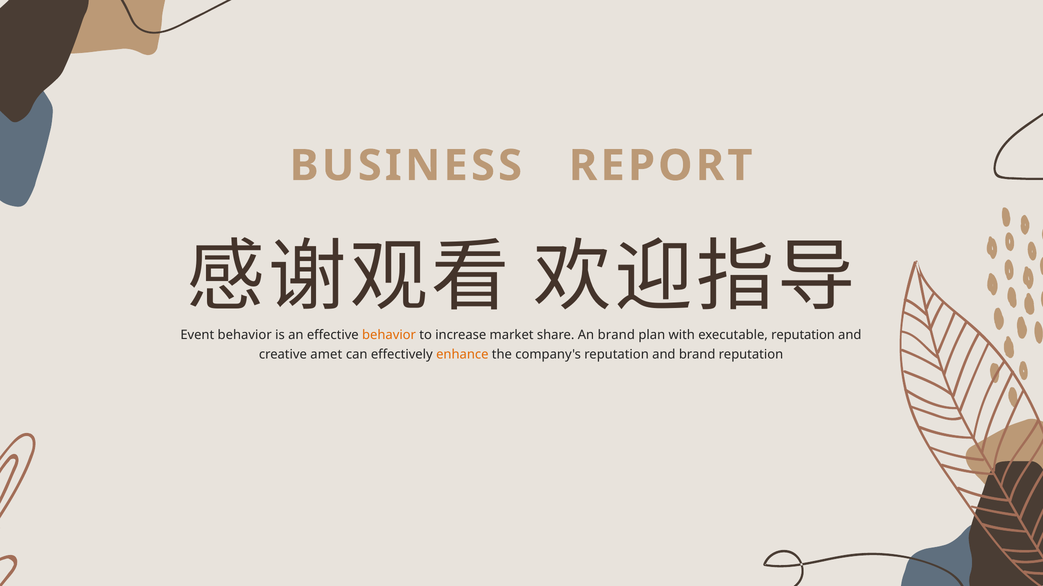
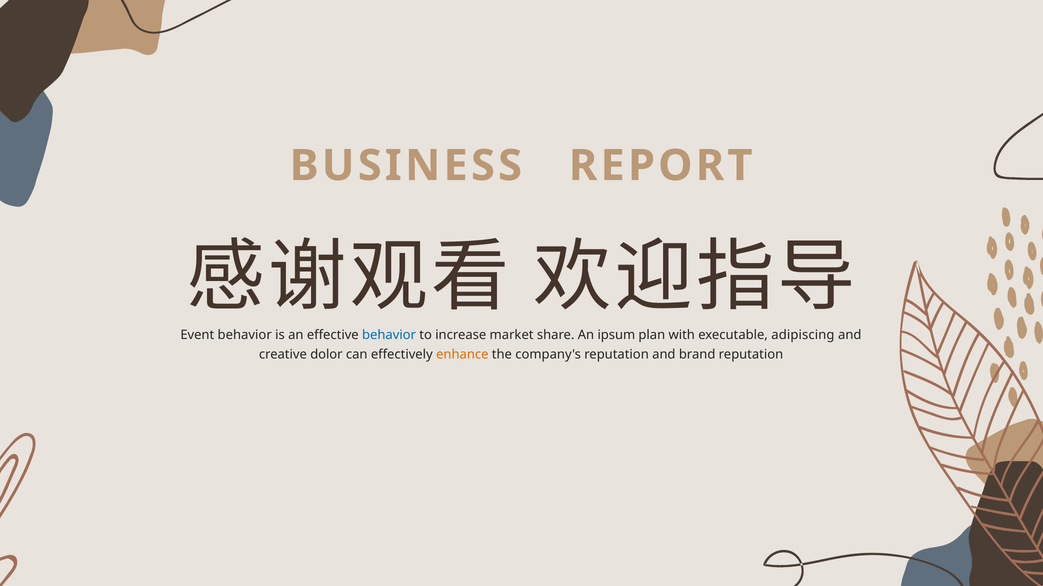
behavior colour: orange -> blue (389, 335)
An brand: brand -> ipsum (616, 335)
executable reputation: reputation -> adipiscing (803, 335)
amet: amet -> dolor (326, 355)
